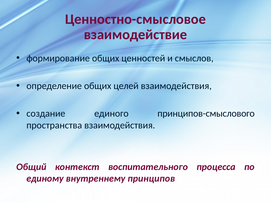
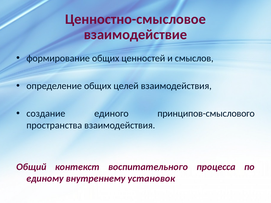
принципов: принципов -> установок (151, 179)
